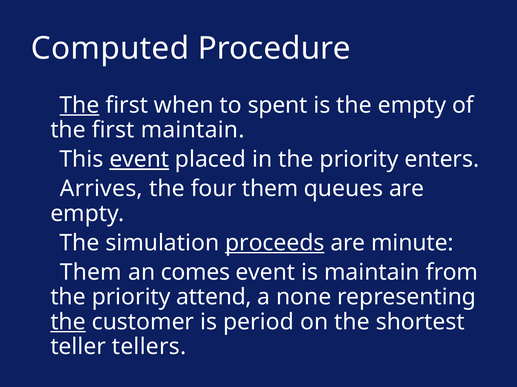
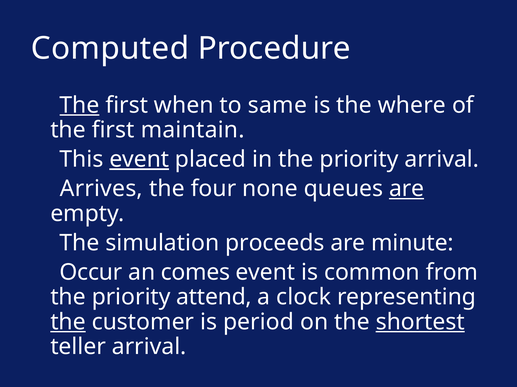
spent: spent -> same (277, 105)
the empty: empty -> where (412, 105)
priority enters: enters -> arrival (442, 160)
four them: them -> none (270, 189)
are underline: none -> present (407, 189)
proceeds underline: present -> none (275, 243)
Them: Them -> Occur (91, 273)
is maintain: maintain -> common (372, 273)
none: none -> clock (304, 298)
shortest underline: none -> present (420, 322)
teller tellers: tellers -> arrival (149, 347)
